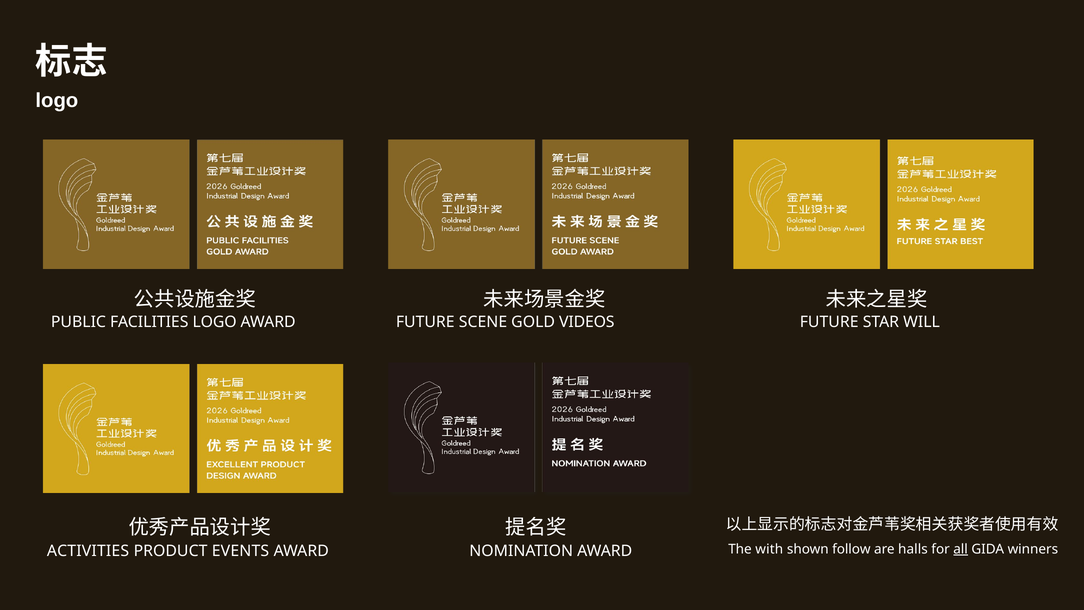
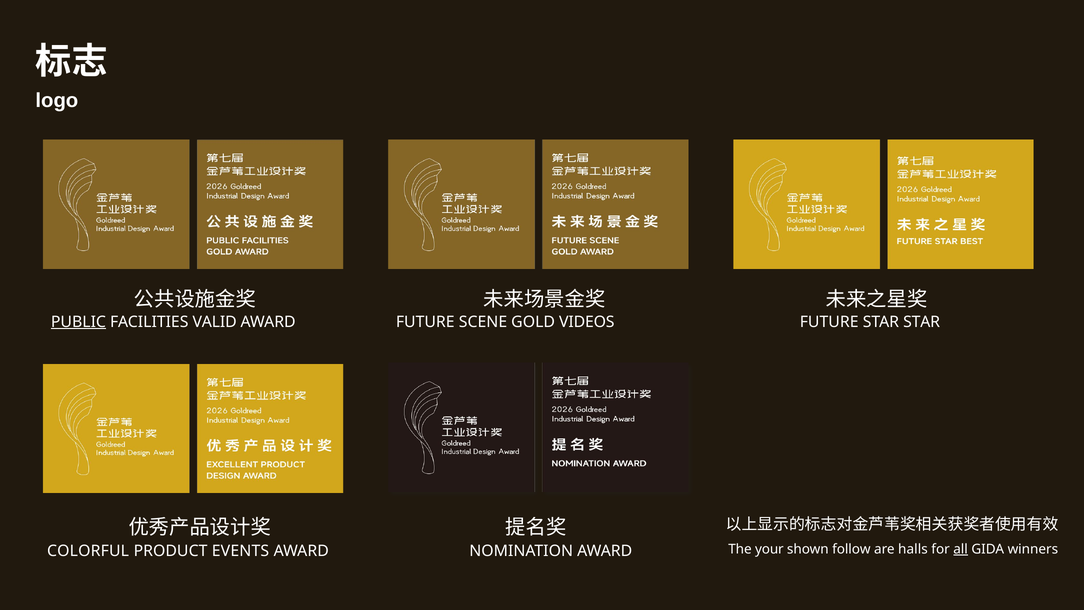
PUBLIC underline: none -> present (78, 322)
FACILITIES LOGO: LOGO -> VALID (215, 322)
STAR WILL: WILL -> STAR (922, 322)
with: with -> your (769, 549)
ACTIVITIES: ACTIVITIES -> COLORFUL (88, 551)
